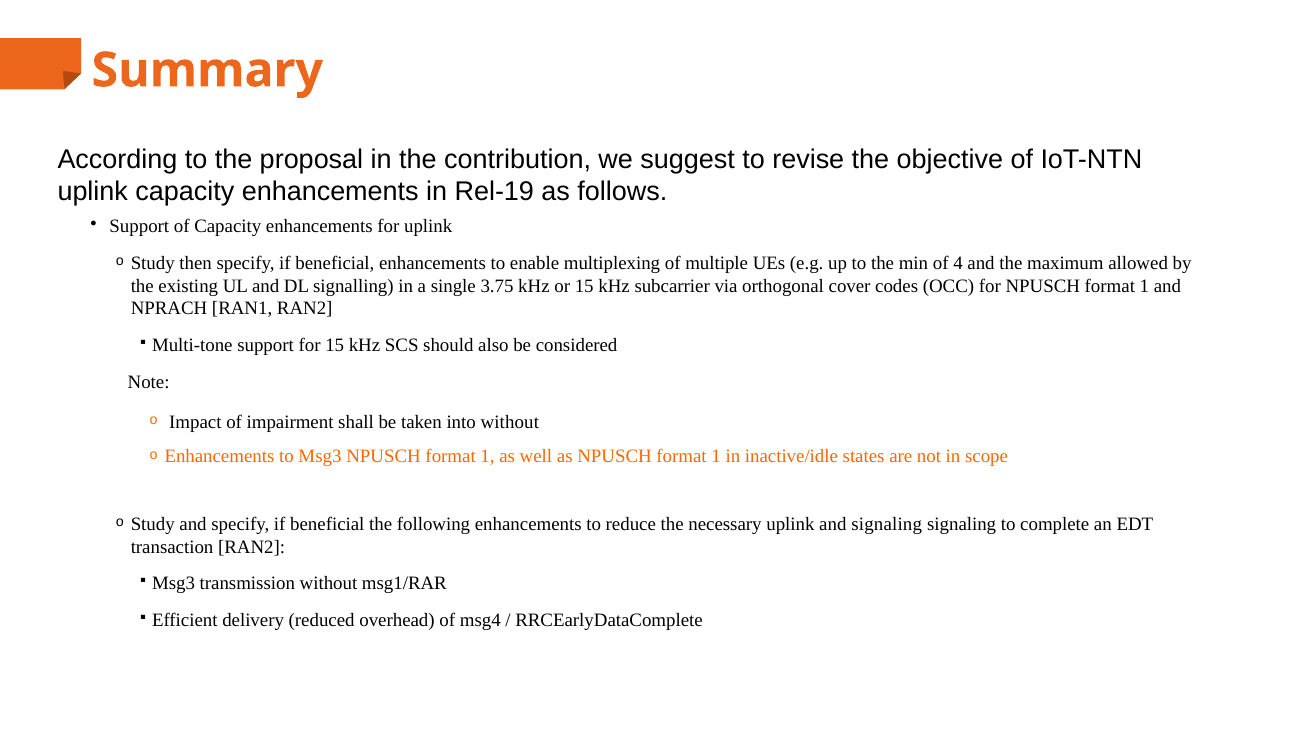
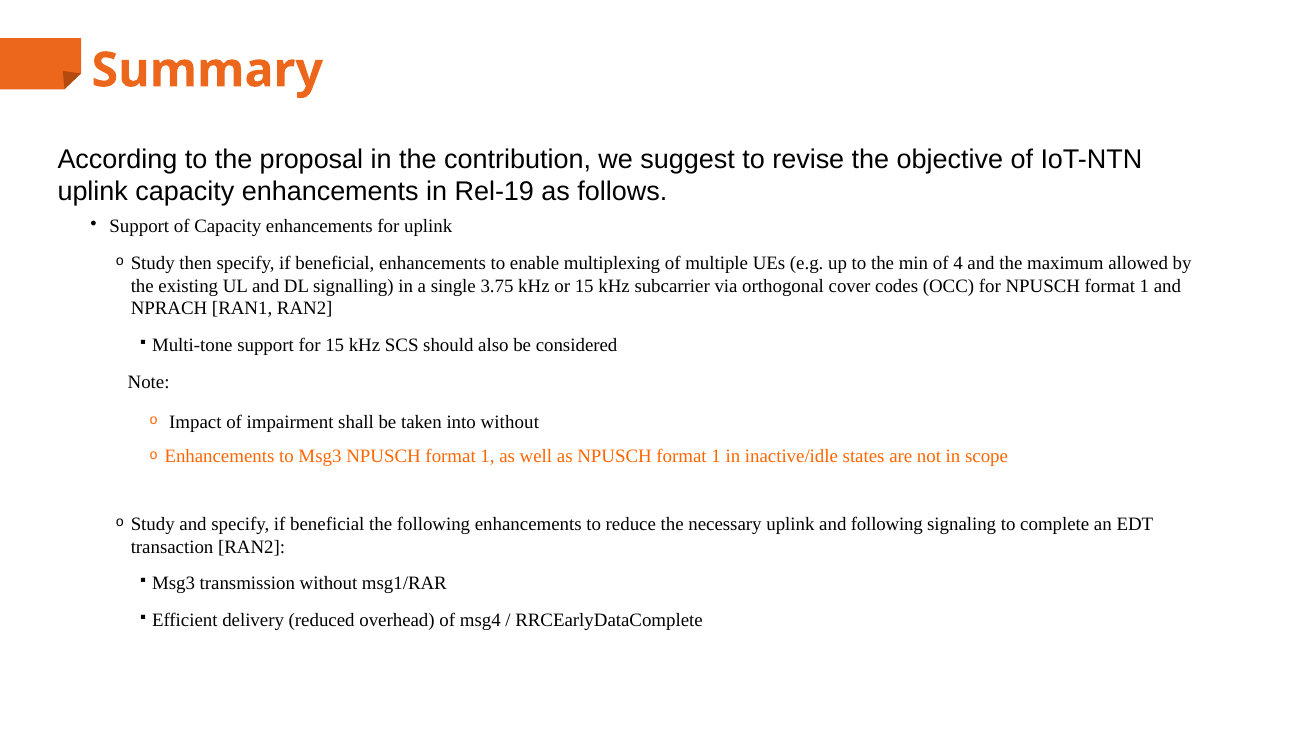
and signaling: signaling -> following (887, 524)
